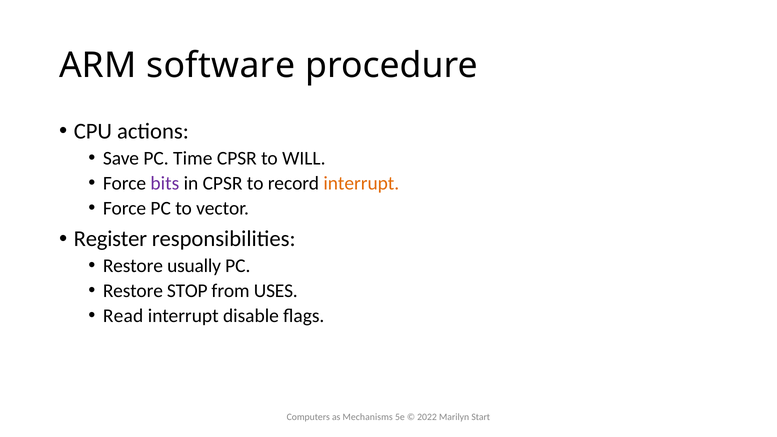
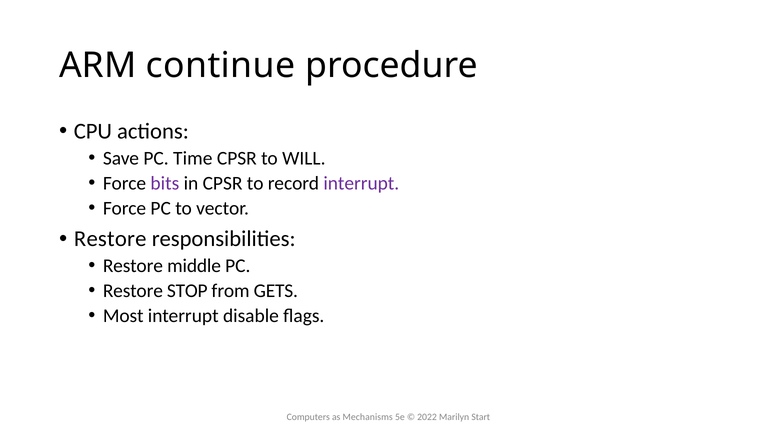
software: software -> continue (221, 65)
interrupt colour: orange -> purple (361, 183)
Register: Register -> Restore (110, 239)
usually: usually -> middle (194, 266)
USES: USES -> GETS (276, 291)
Read: Read -> Most (123, 316)
